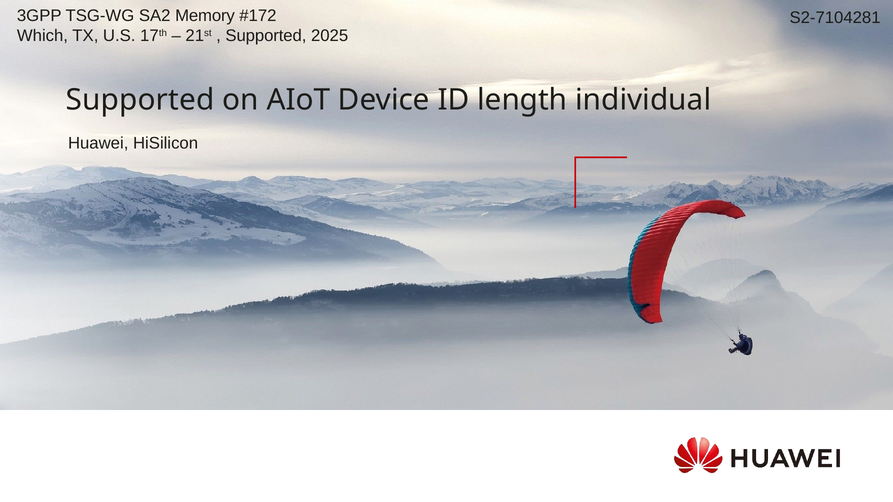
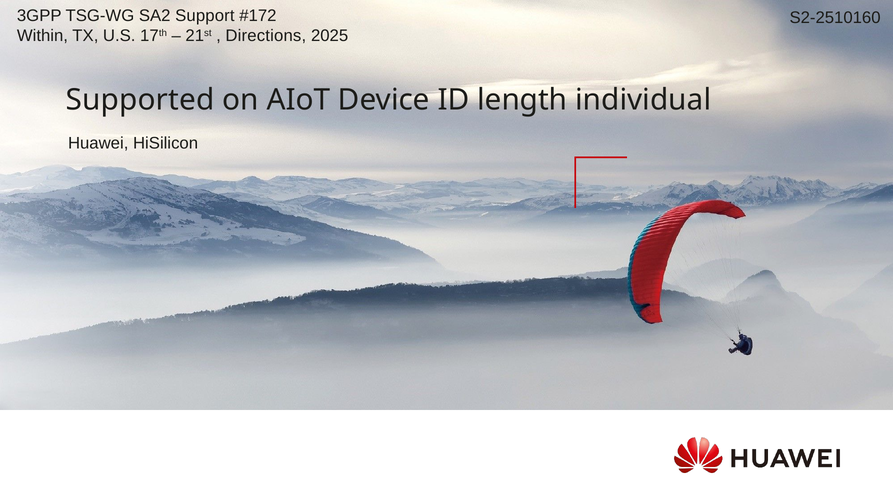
Memory: Memory -> Support (205, 16)
S2-7104281: S2-7104281 -> S2-2510160 (835, 18)
Which: Which -> Within (42, 36)
Supported: Supported -> Directions (266, 36)
